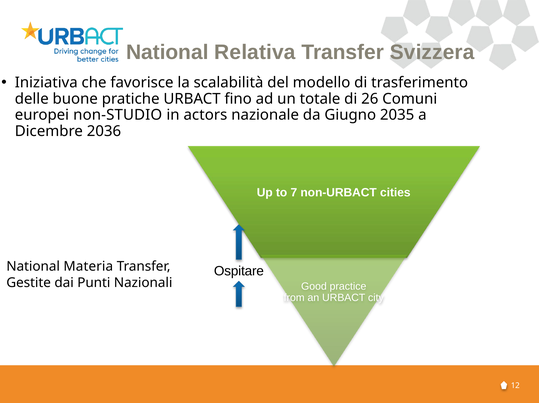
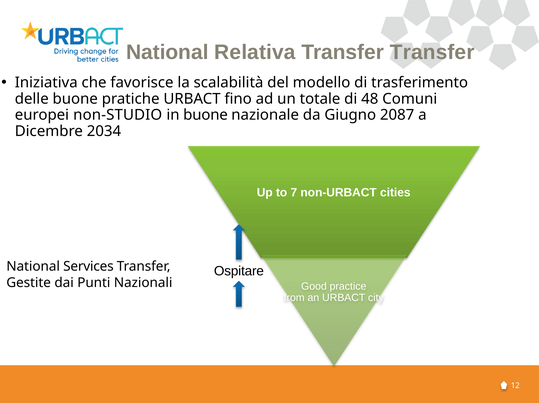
Transfer Svizzera: Svizzera -> Transfer (432, 52)
26: 26 -> 48 (370, 99)
in actors: actors -> buone (206, 115)
2035: 2035 -> 2087 (397, 115)
2036: 2036 -> 2034 (104, 131)
Materia: Materia -> Services (88, 267)
